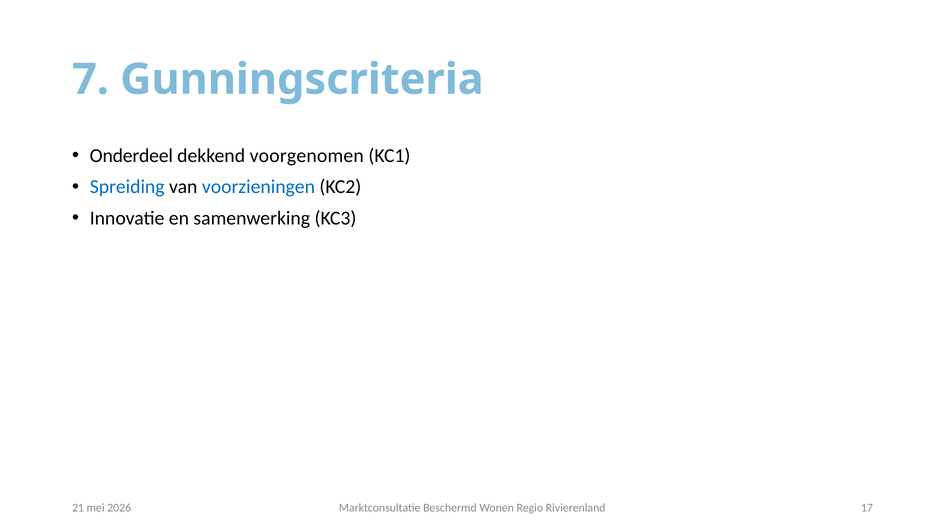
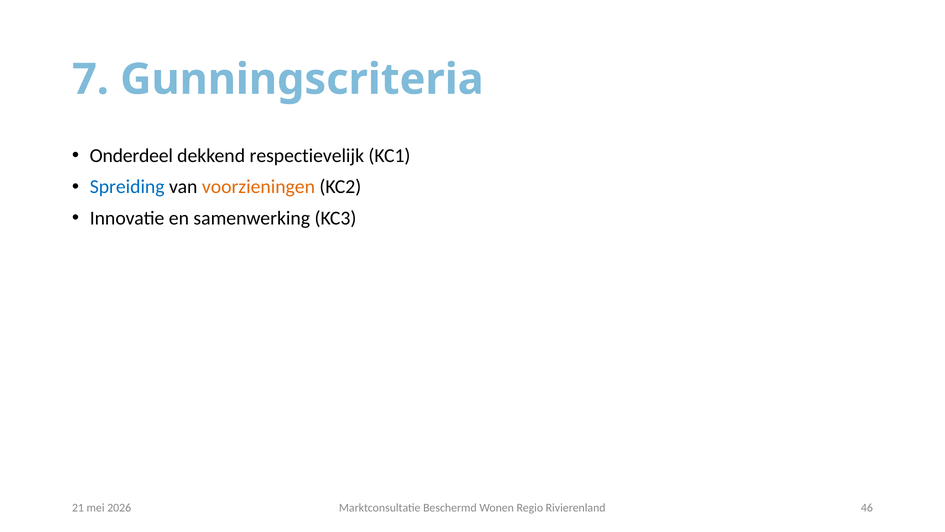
voorgenomen: voorgenomen -> respectievelijk (307, 156)
voorzieningen colour: blue -> orange (258, 187)
17: 17 -> 46 (867, 508)
